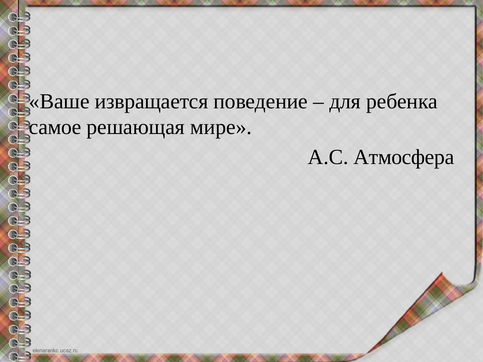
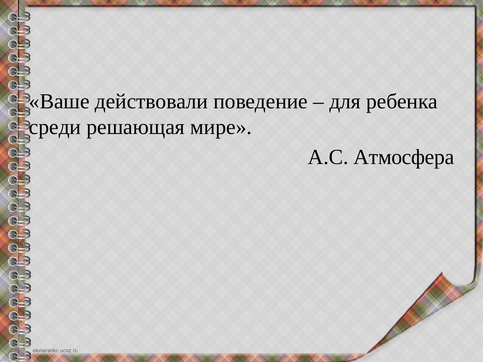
извращается: извращается -> действовали (152, 101)
самое: самое -> среди (55, 127)
